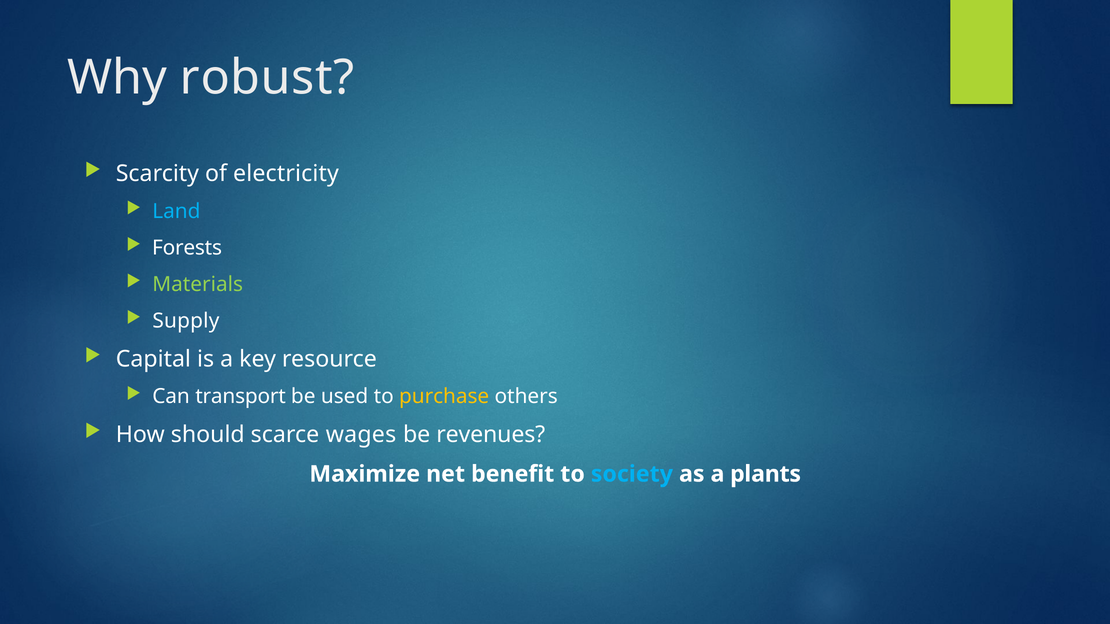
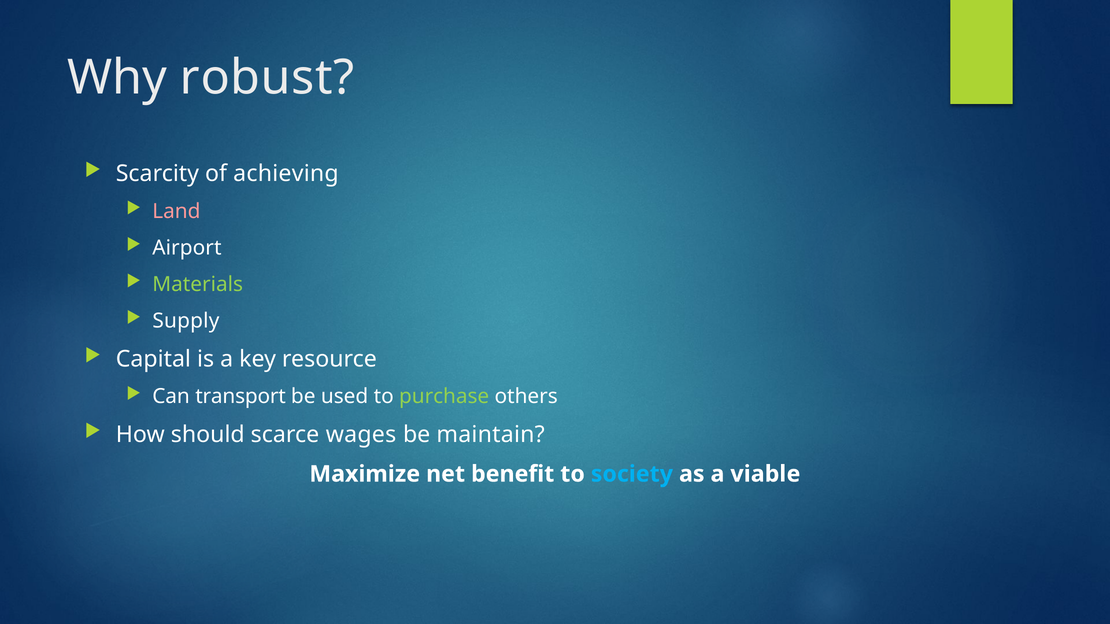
electricity: electricity -> achieving (286, 174)
Land colour: light blue -> pink (176, 211)
Forests: Forests -> Airport (187, 248)
purchase colour: yellow -> light green (444, 397)
revenues: revenues -> maintain (491, 435)
plants: plants -> viable (765, 474)
